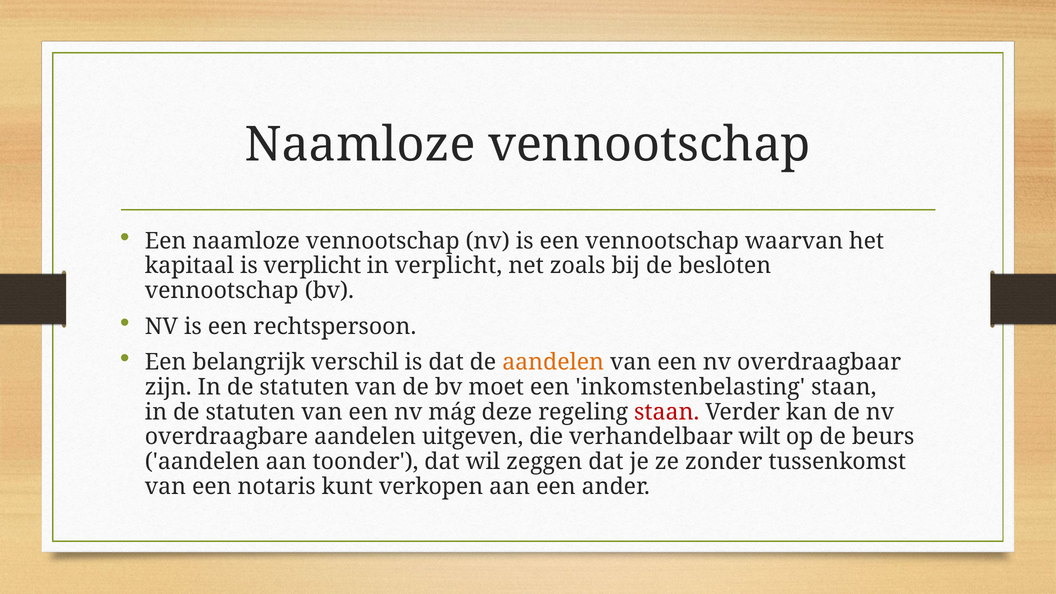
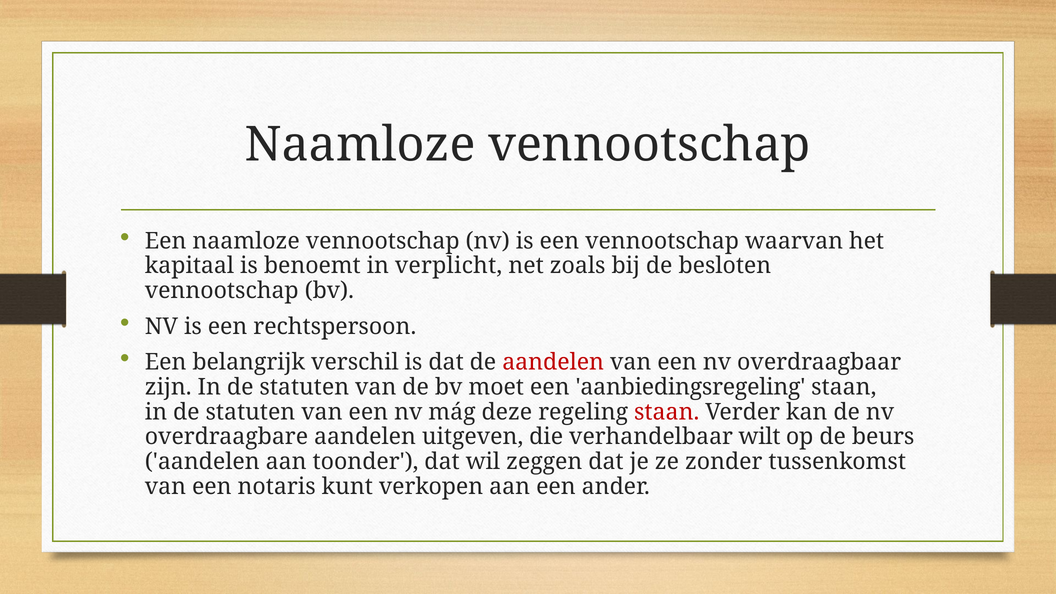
is verplicht: verplicht -> benoemt (312, 266)
aandelen colour: orange -> red (553, 362)
inkomstenbelasting: inkomstenbelasting -> aanbiedingsregeling (690, 387)
